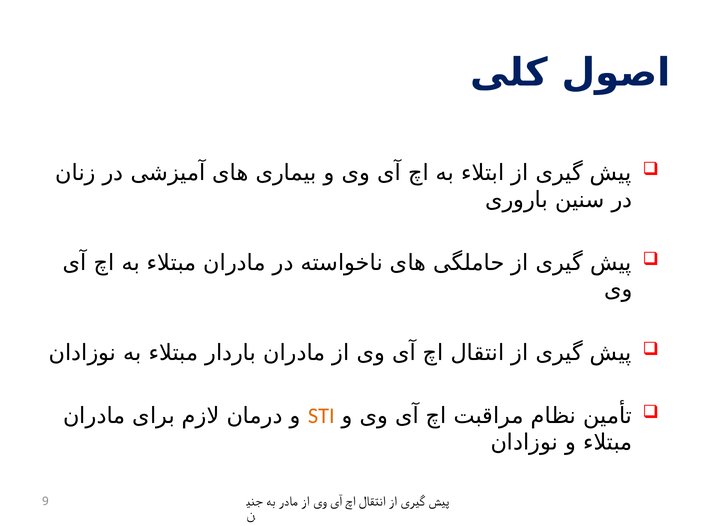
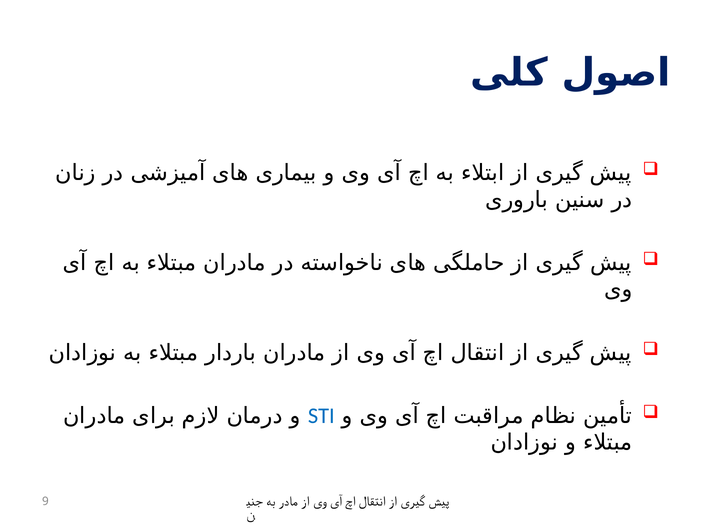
STI colour: orange -> blue (321, 416)
